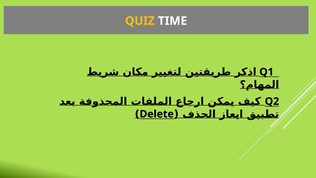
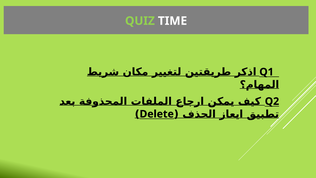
QUIZ colour: yellow -> light green (140, 21)
